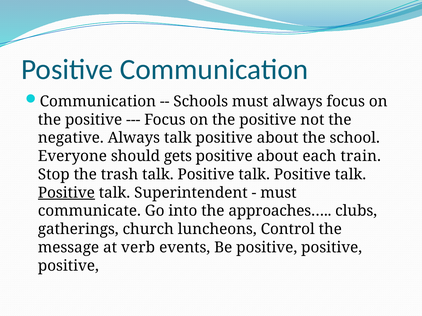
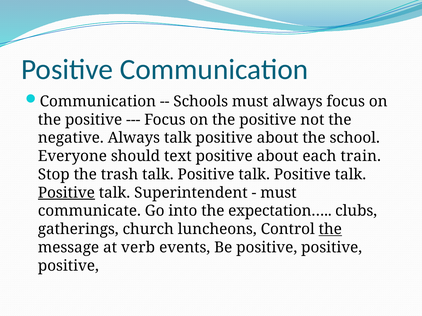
gets: gets -> text (178, 156)
approaches…: approaches… -> expectation… (280, 211)
the underline: none -> present (330, 230)
